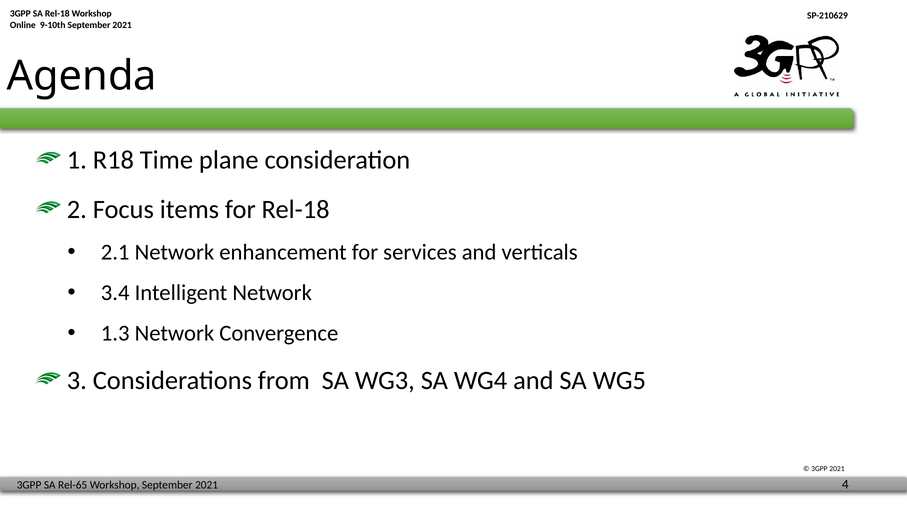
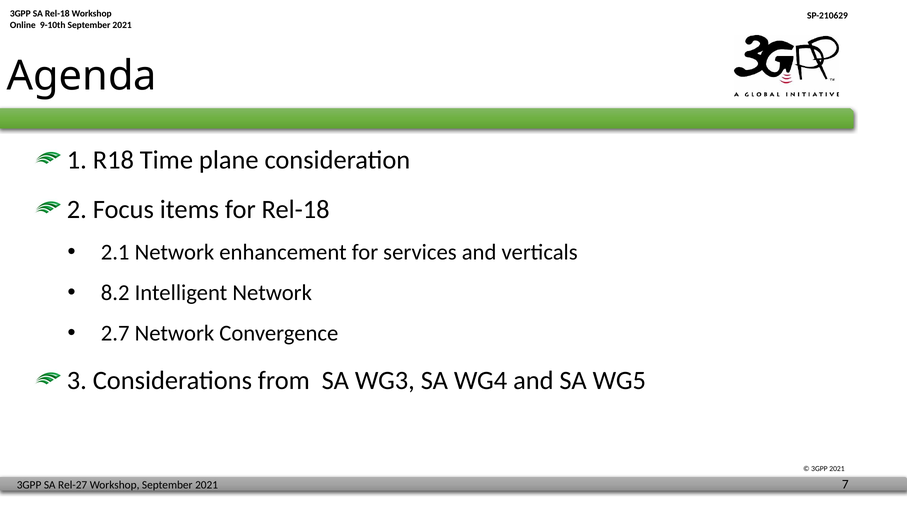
3.4: 3.4 -> 8.2 (115, 293)
1.3: 1.3 -> 2.7 (115, 333)
Rel-65: Rel-65 -> Rel-27 (73, 485)
4: 4 -> 7 (845, 485)
